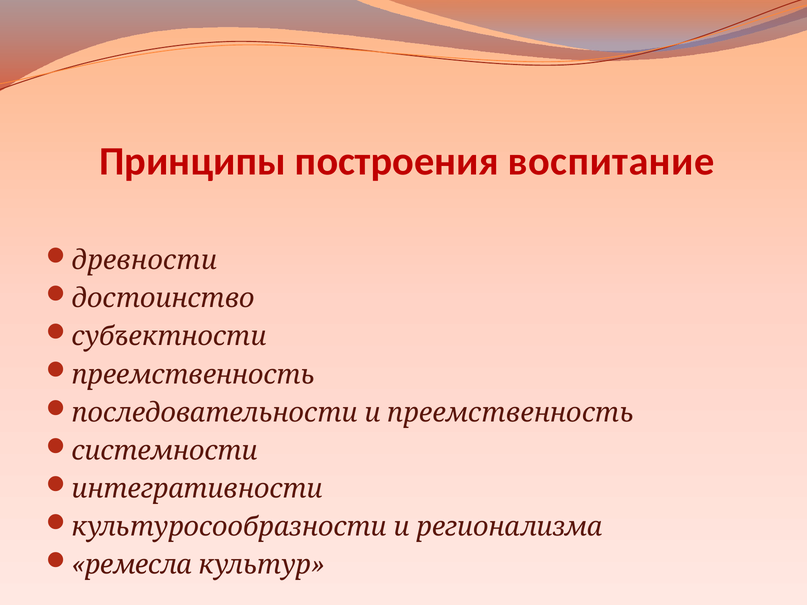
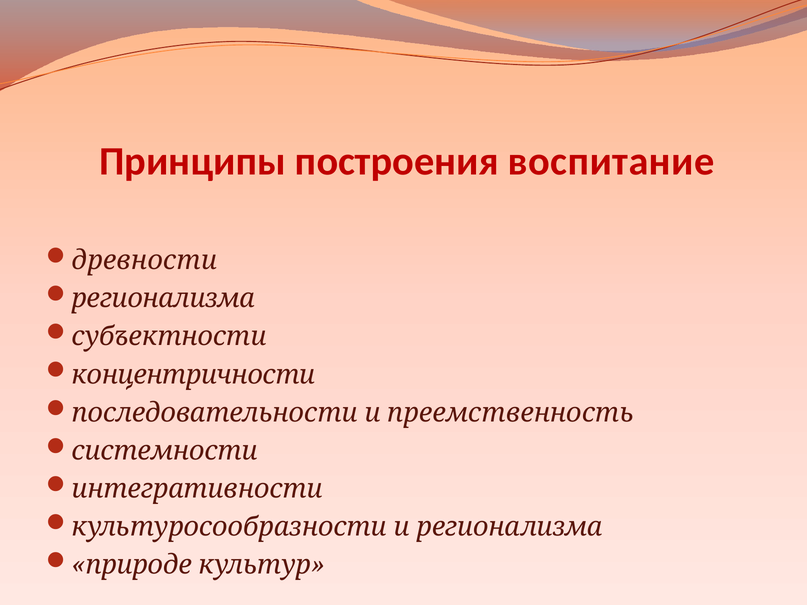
достоинство: достоинство -> регионализма (163, 299)
преемственность: преемственность -> концентричности (194, 375)
ремесла: ремесла -> природе (132, 565)
